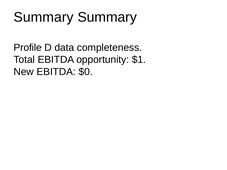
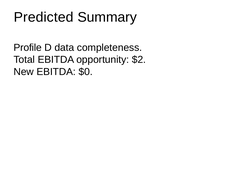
Summary: Summary -> Predicted (44, 17)
$1: $1 -> $2 (139, 60)
